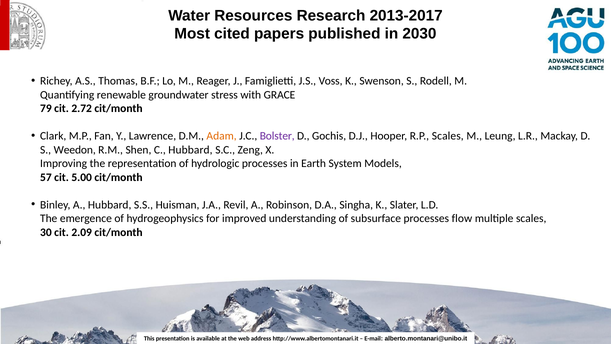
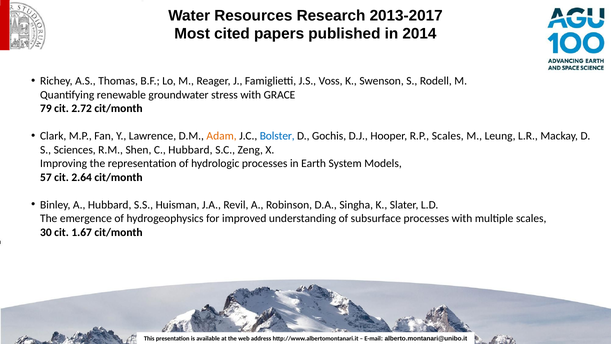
2030: 2030 -> 2014 (419, 34)
Bolster colour: purple -> blue (277, 136)
Weedon: Weedon -> Sciences (75, 150)
5.00: 5.00 -> 2.64 (82, 177)
processes flow: flow -> with (462, 218)
2.09: 2.09 -> 1.67 (82, 232)
